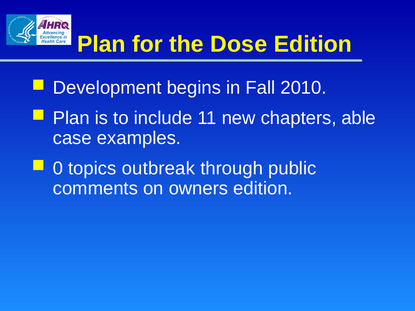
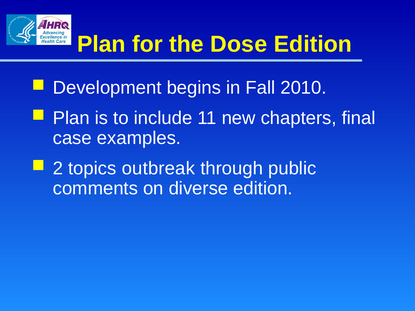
able: able -> final (359, 118)
0: 0 -> 2 (58, 169)
owners: owners -> diverse (198, 188)
